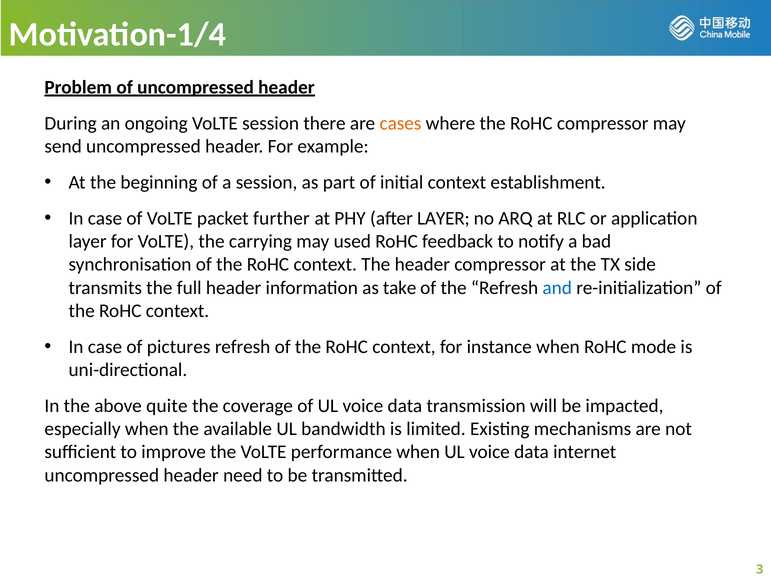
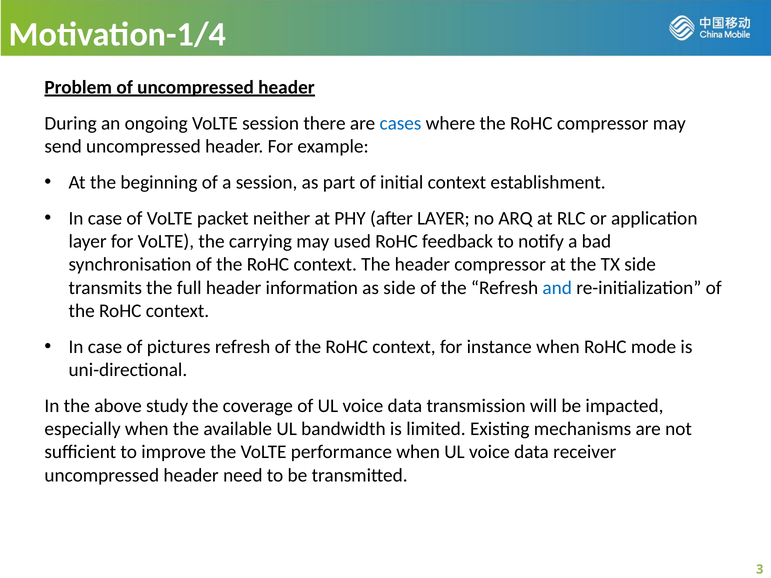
cases colour: orange -> blue (400, 123)
further: further -> neither (282, 218)
as take: take -> side (399, 288)
quite: quite -> study (167, 406)
internet: internet -> receiver (585, 452)
